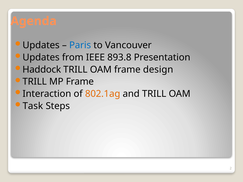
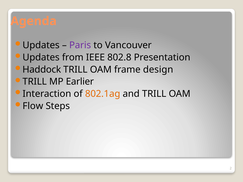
Paris colour: blue -> purple (80, 45)
893.8: 893.8 -> 802.8 (119, 57)
MP Frame: Frame -> Earlier (80, 82)
Task: Task -> Flow (33, 106)
